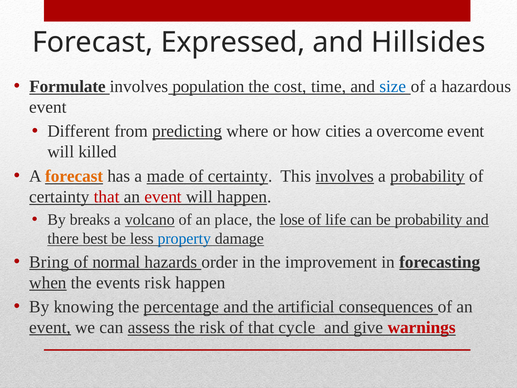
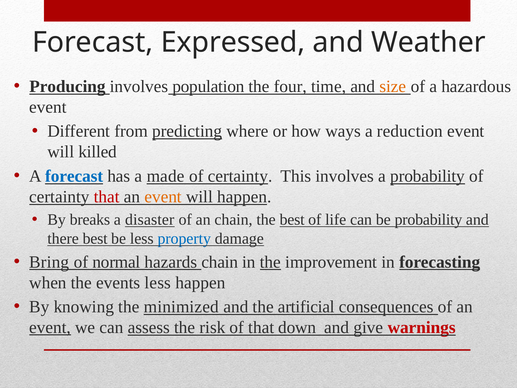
Hillsides: Hillsides -> Weather (429, 42)
Formulate: Formulate -> Producing (67, 86)
cost: cost -> four (290, 86)
size colour: blue -> orange (393, 86)
cities: cities -> ways (343, 131)
overcome: overcome -> reduction (410, 131)
forecast colour: orange -> blue (74, 176)
involves underline: present -> none (345, 176)
event colour: red -> orange (163, 197)
volcano: volcano -> disaster (150, 220)
an place: place -> chain (233, 220)
the lose: lose -> best (292, 220)
hazards order: order -> chain (220, 262)
the underline: none -> present (270, 262)
when underline: present -> none (48, 282)
events risk: risk -> less (158, 282)
percentage: percentage -> minimized (181, 307)
cycle: cycle -> down (297, 327)
